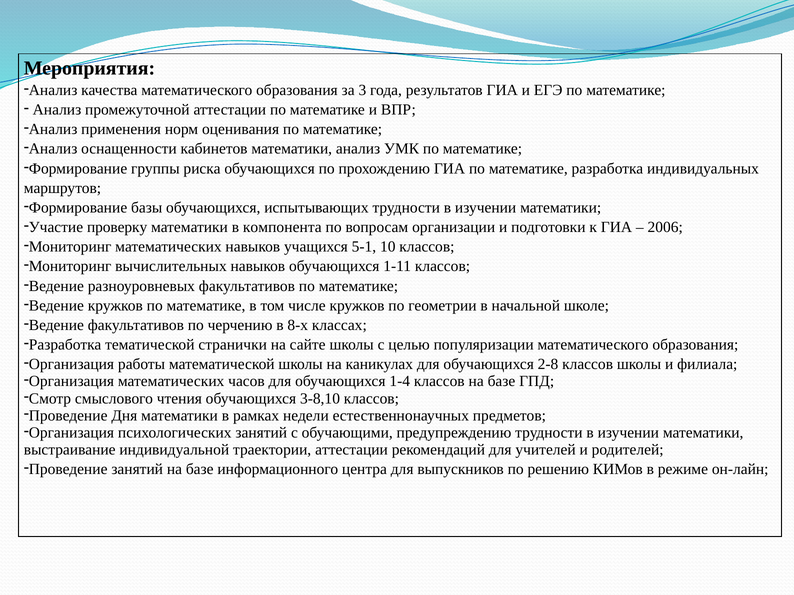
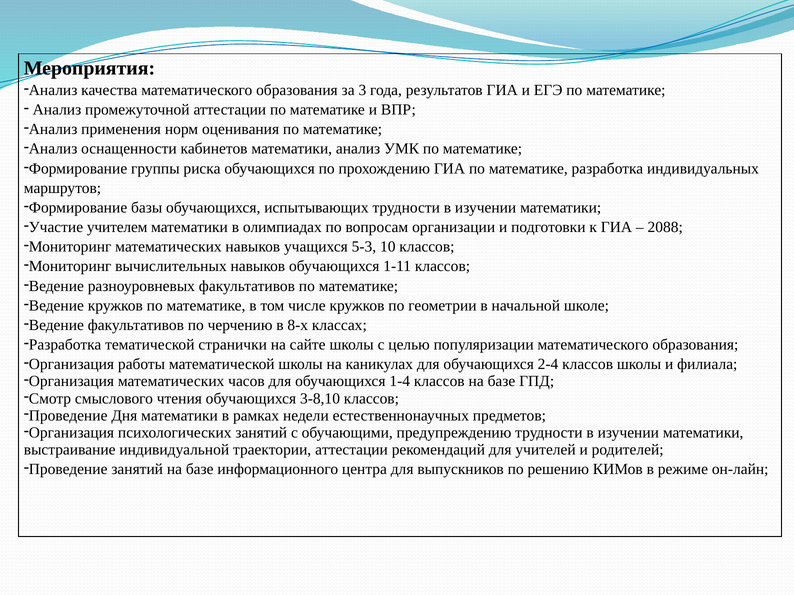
проверку: проверку -> учителем (117, 227)
компонента: компонента -> олимпиадах (282, 227)
2006: 2006 -> 2088 (665, 227)
5-1: 5-1 -> 5-3 (364, 247)
2-8: 2-8 -> 2-4 (548, 365)
